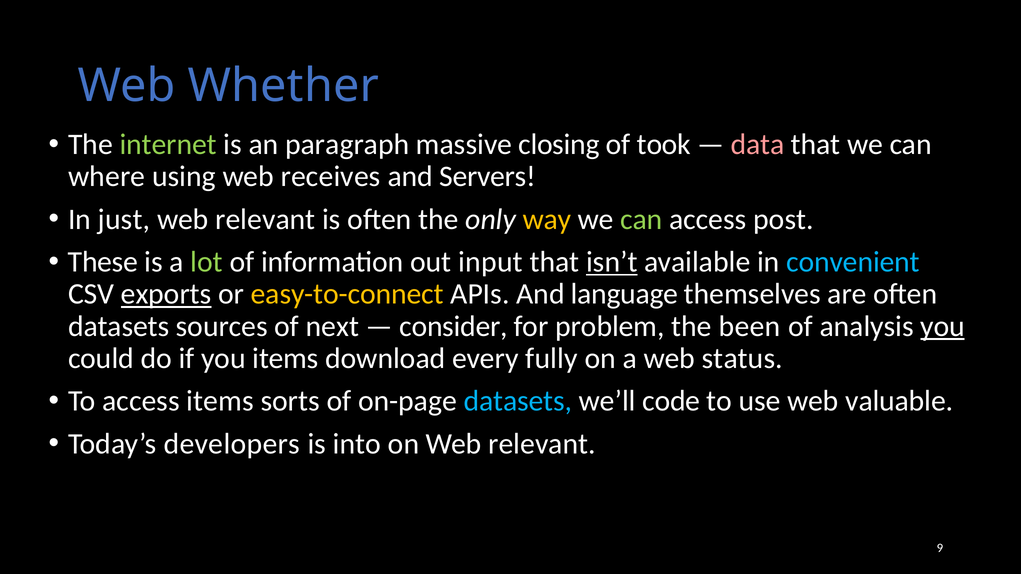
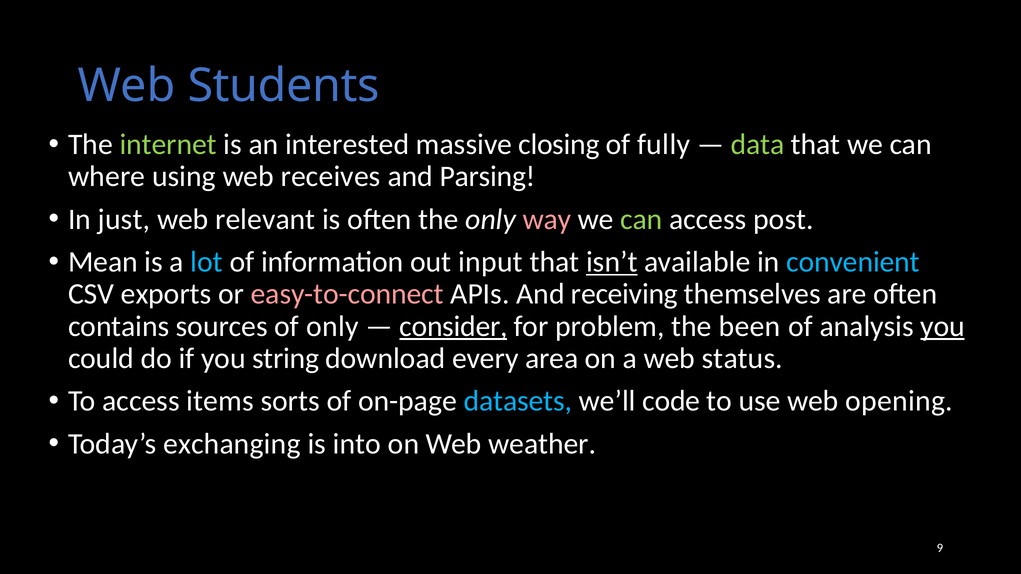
Whether: Whether -> Students (284, 86)
paragraph: paragraph -> interested (347, 145)
took: took -> fully (664, 145)
data colour: pink -> light green (758, 145)
Servers: Servers -> Parsing (488, 177)
way colour: yellow -> pink (547, 219)
These: These -> Mean (103, 262)
lot colour: light green -> light blue (207, 262)
exports underline: present -> none (166, 294)
easy-to-connect colour: yellow -> pink (347, 294)
language: language -> receiving (624, 294)
datasets: datasets -> contains (119, 326)
of next: next -> only (332, 326)
consider underline: none -> present (454, 326)
you items: items -> string (286, 358)
fully: fully -> area (552, 358)
valuable: valuable -> opening (899, 401)
developers: developers -> exchanging (232, 444)
on Web relevant: relevant -> weather (542, 444)
